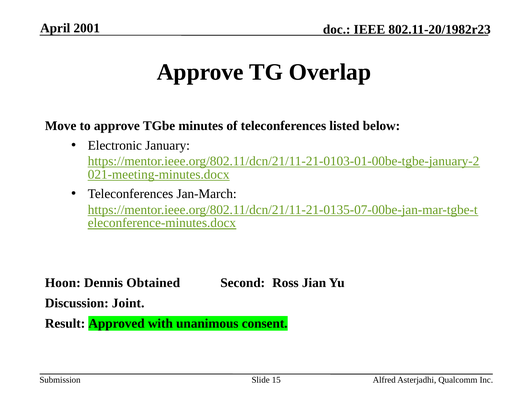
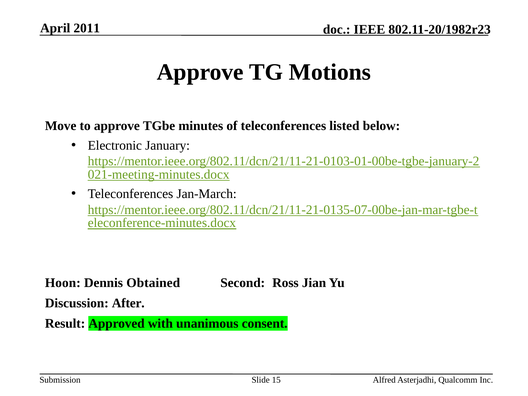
2001: 2001 -> 2011 (87, 28)
Overlap: Overlap -> Motions (330, 72)
Joint: Joint -> After (128, 303)
